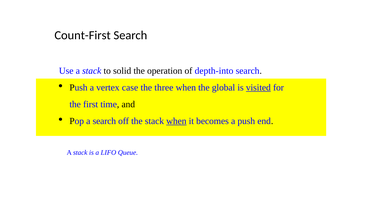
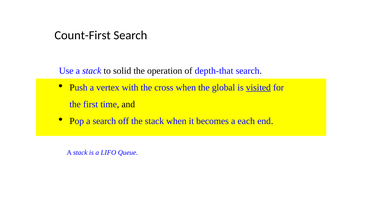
depth-into: depth-into -> depth-that (214, 71)
case: case -> with (130, 88)
three: three -> cross (164, 88)
when underline: present -> none (176, 121)
a push: push -> each (246, 121)
